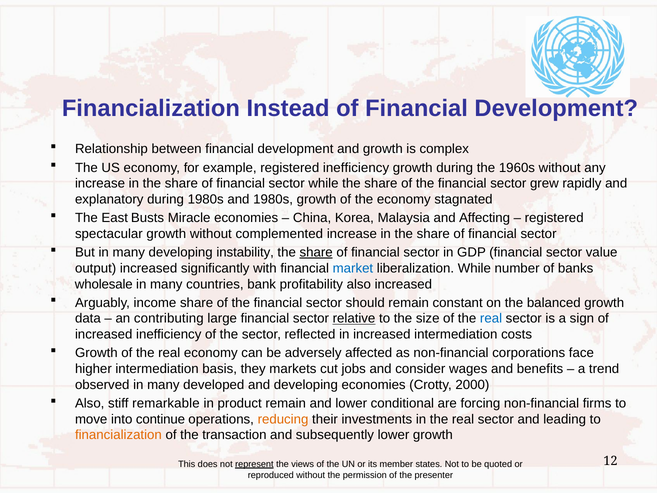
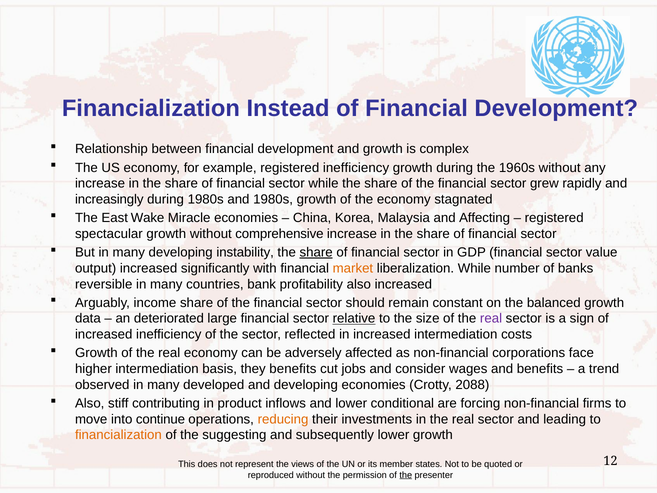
explanatory: explanatory -> increasingly (109, 199)
Busts: Busts -> Wake (148, 218)
complemented: complemented -> comprehensive (279, 234)
market colour: blue -> orange (353, 268)
wholesale: wholesale -> reversible (104, 284)
contributing: contributing -> deteriorated (169, 318)
real colour: blue -> purple (491, 318)
they markets: markets -> benefits (293, 369)
2000: 2000 -> 2088 (472, 385)
remarkable: remarkable -> contributing (166, 403)
product remain: remain -> inflows (286, 403)
transaction: transaction -> suggesting (234, 435)
represent underline: present -> none (254, 464)
the underline: none -> present (406, 475)
